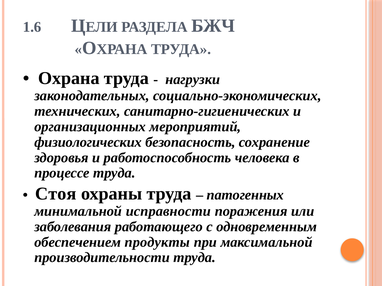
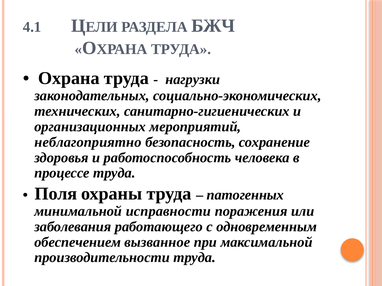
1.6: 1.6 -> 4.1 (32, 27)
физиологических: физиологических -> неблагоприятно (88, 142)
Стоя: Стоя -> Поля (56, 194)
продукты: продукты -> вызванное (157, 242)
